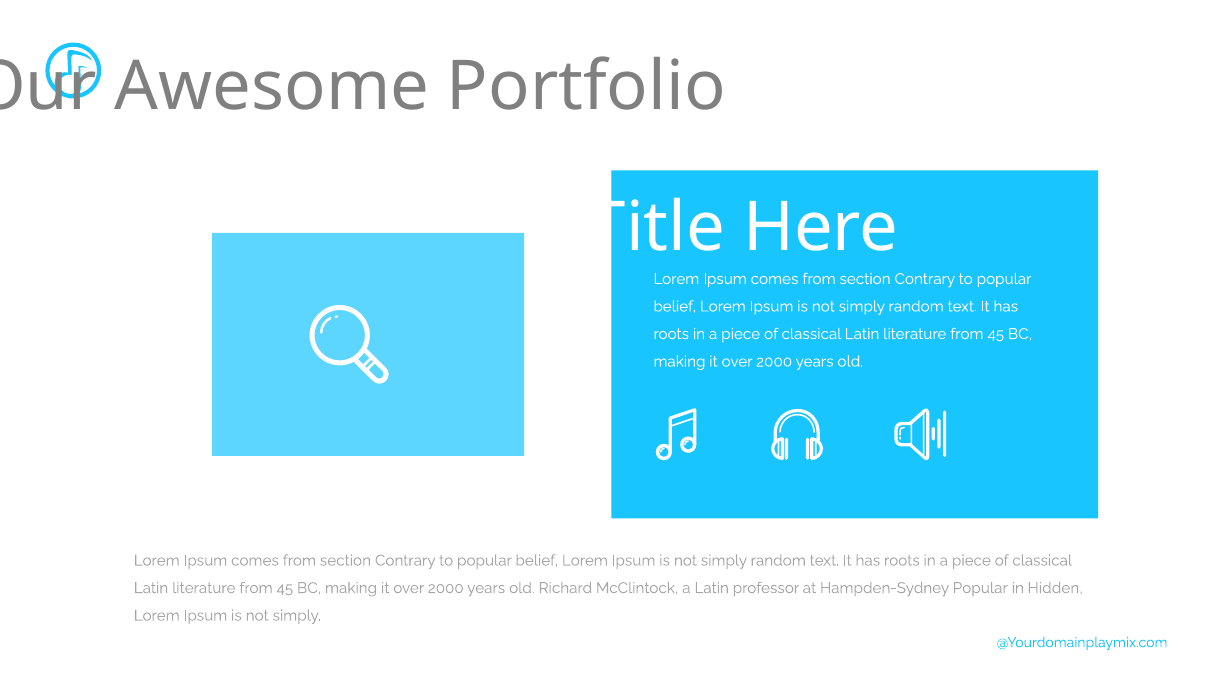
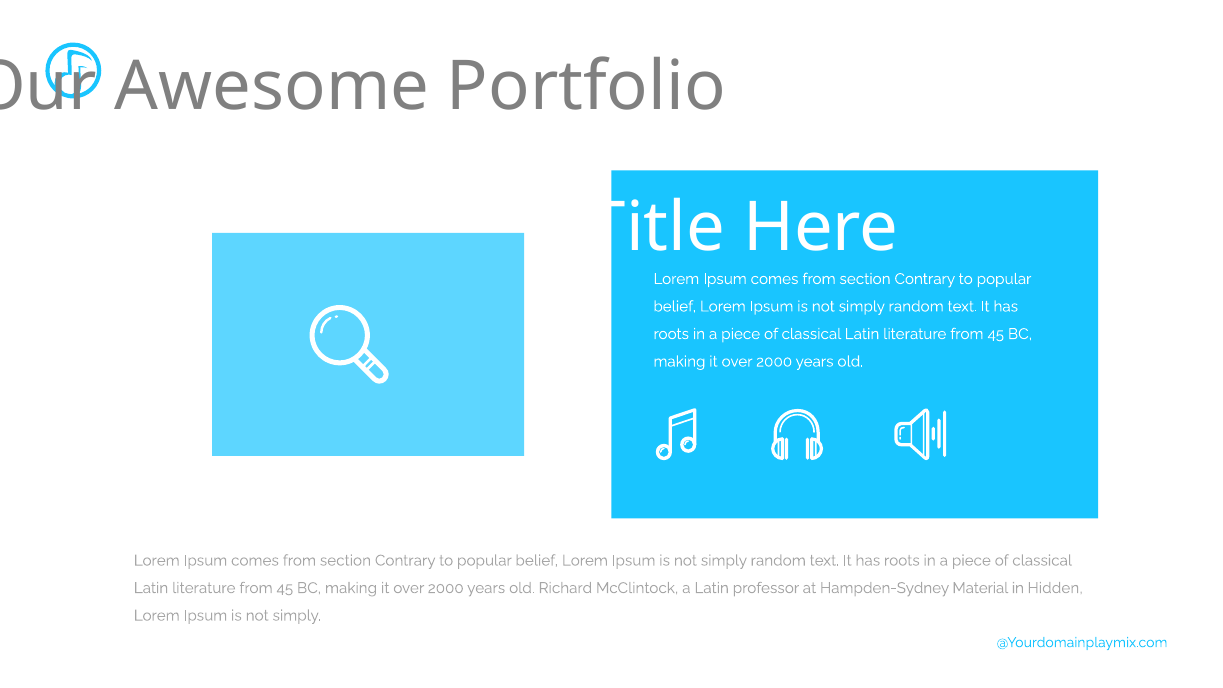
Hampden-Sydney Popular: Popular -> Material (980, 588)
